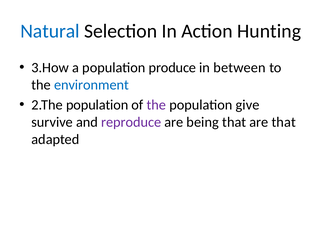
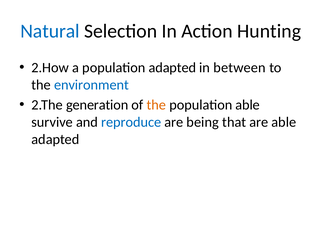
3.How: 3.How -> 2.How (50, 68)
population produce: produce -> adapted (172, 68)
2.The population: population -> generation (97, 105)
the colour: purple -> orange (156, 105)
population give: give -> able (248, 105)
reproduce colour: purple -> blue (131, 122)
are that: that -> able (284, 122)
